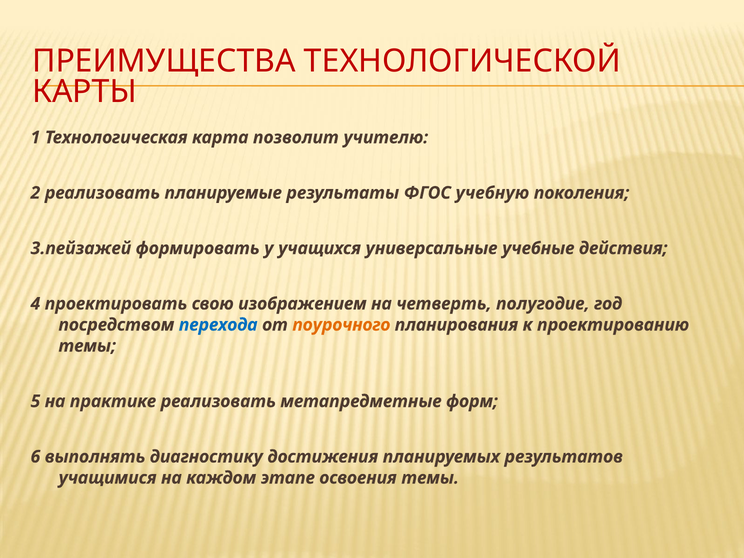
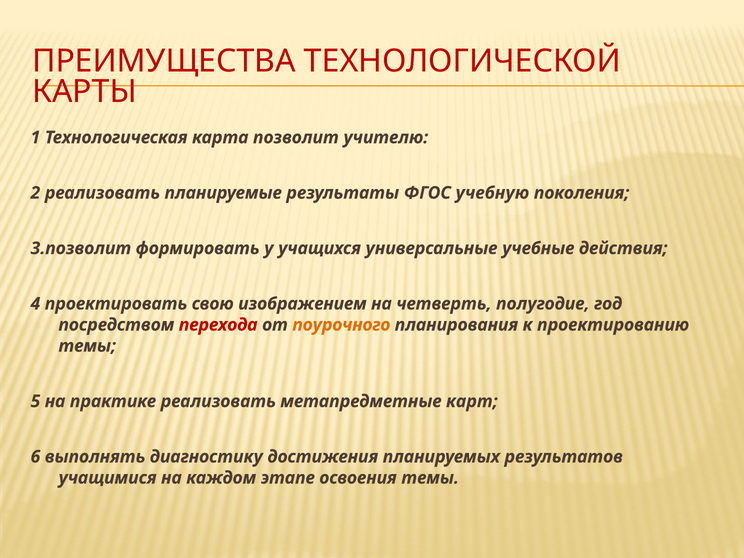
3.пейзажей: 3.пейзажей -> 3.позволит (81, 248)
перехода colour: blue -> red (218, 325)
форм: форм -> карт (472, 401)
